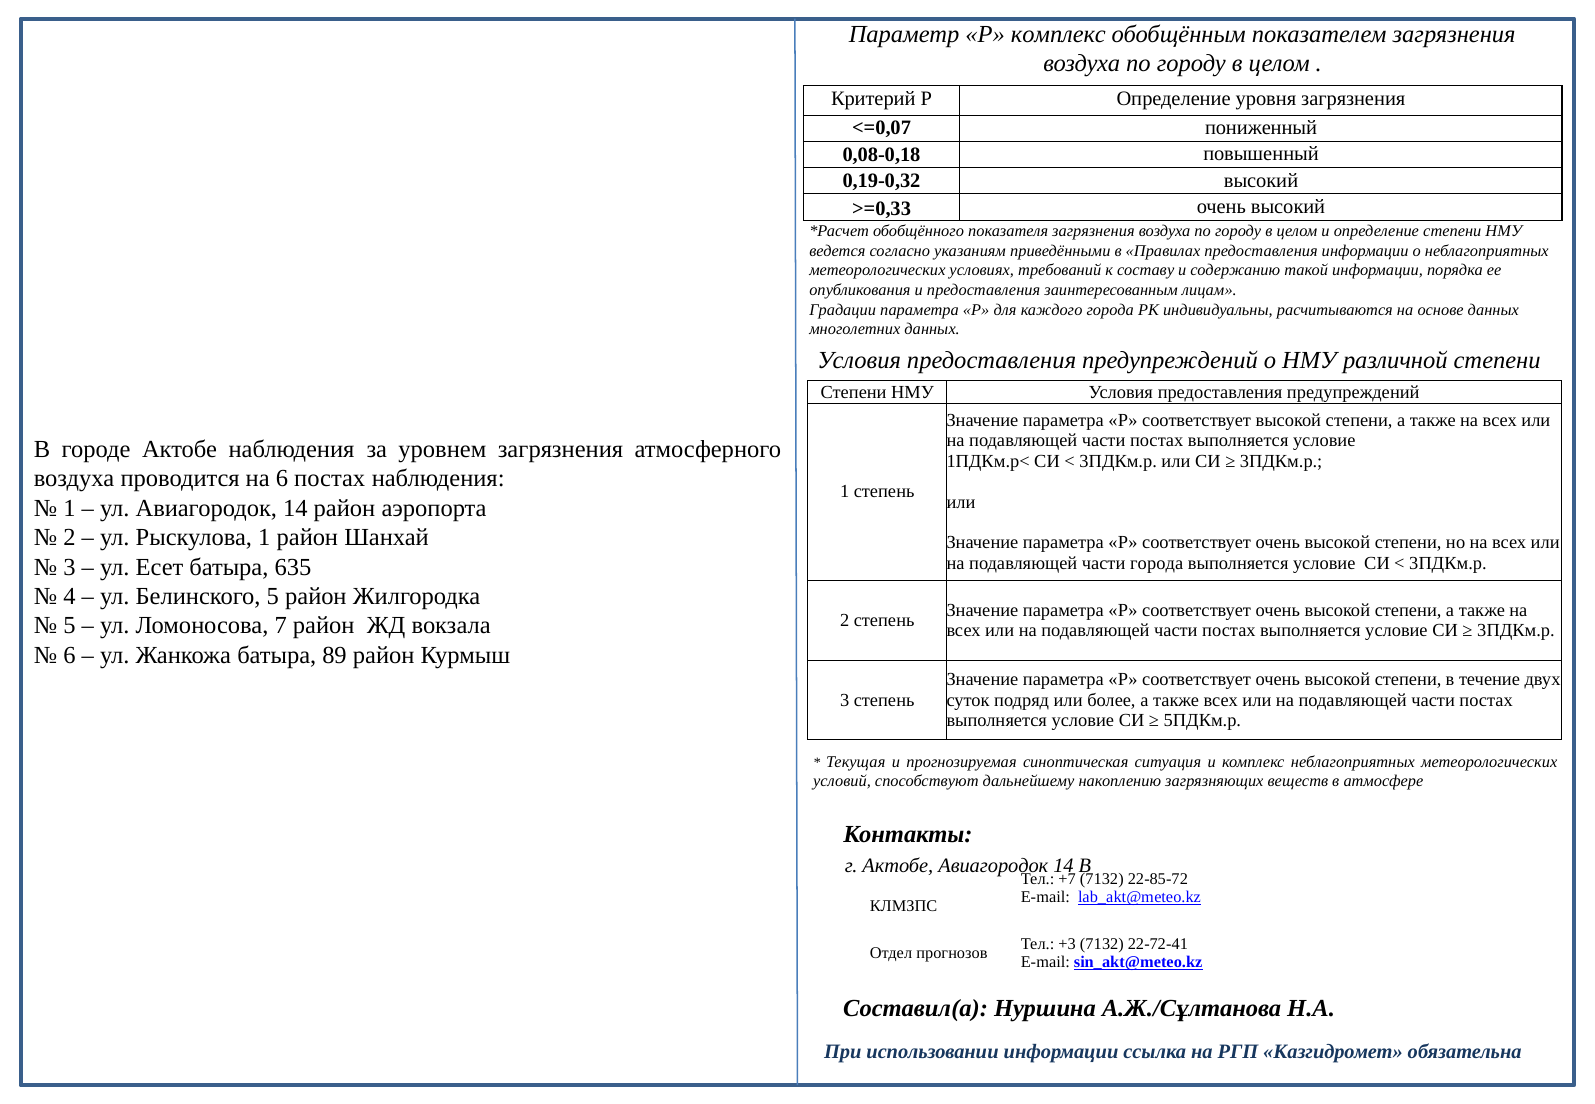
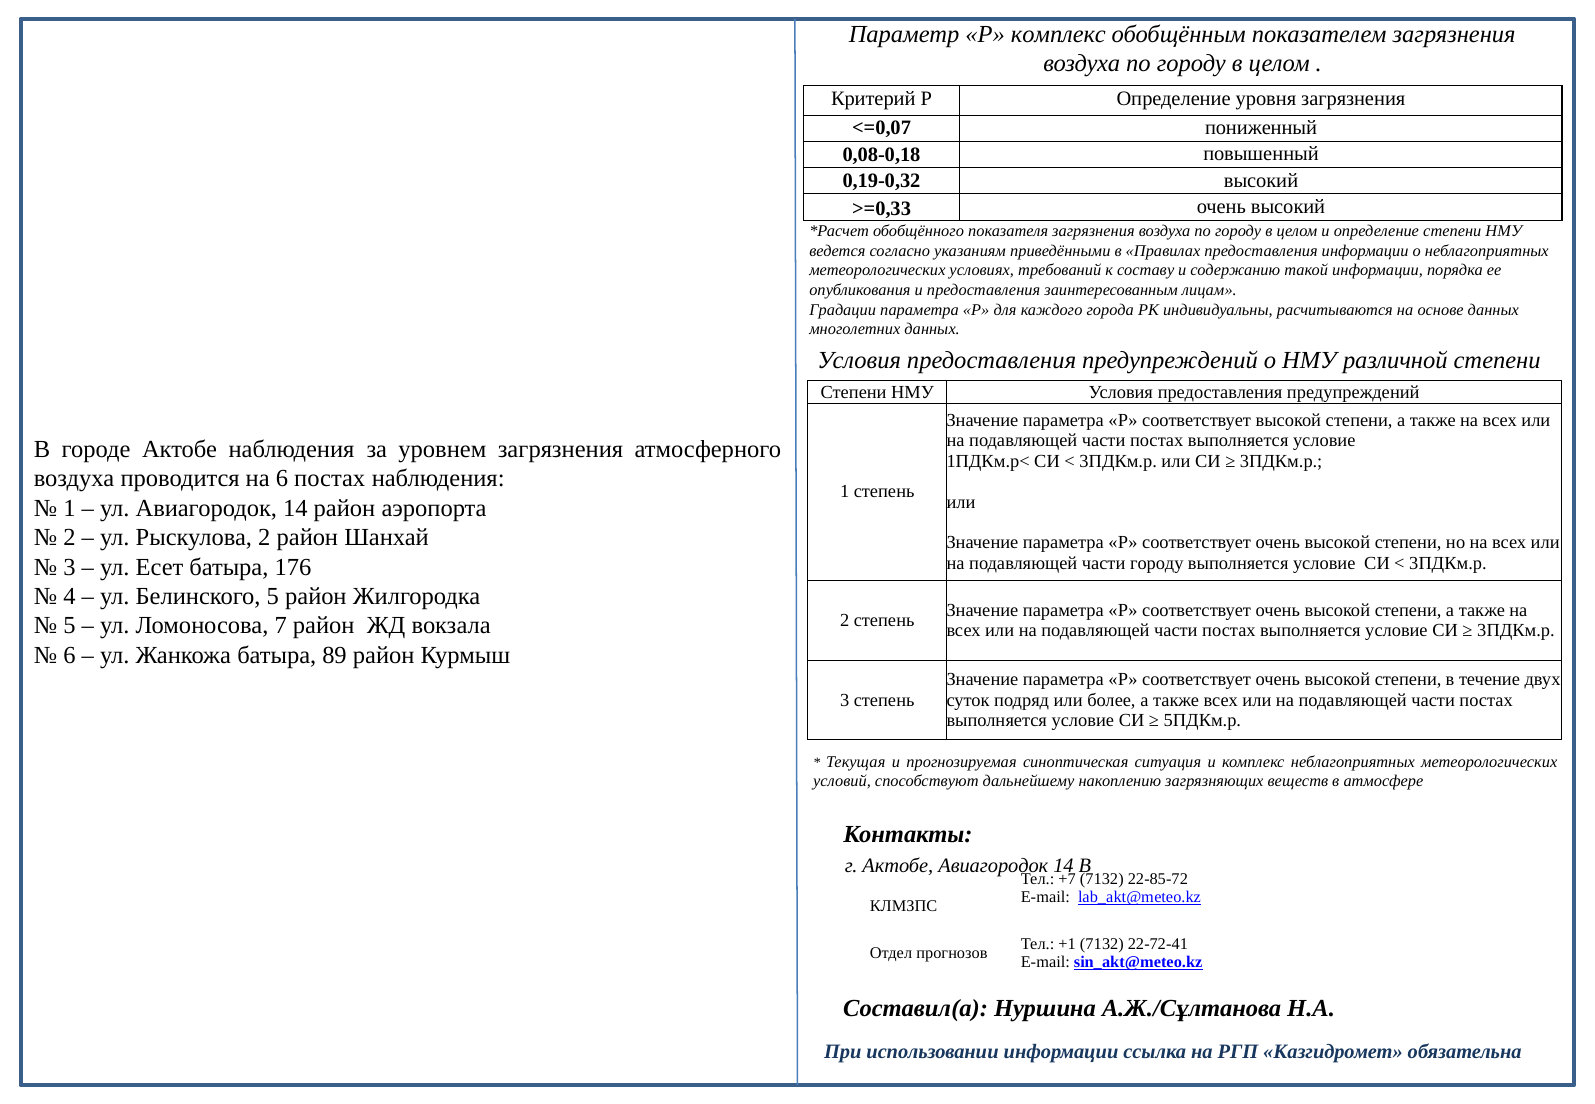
Рыскулова 1: 1 -> 2 (264, 538)
части города: города -> городу (1157, 563)
635: 635 -> 176 (293, 567)
+3: +3 -> +1 (1067, 944)
